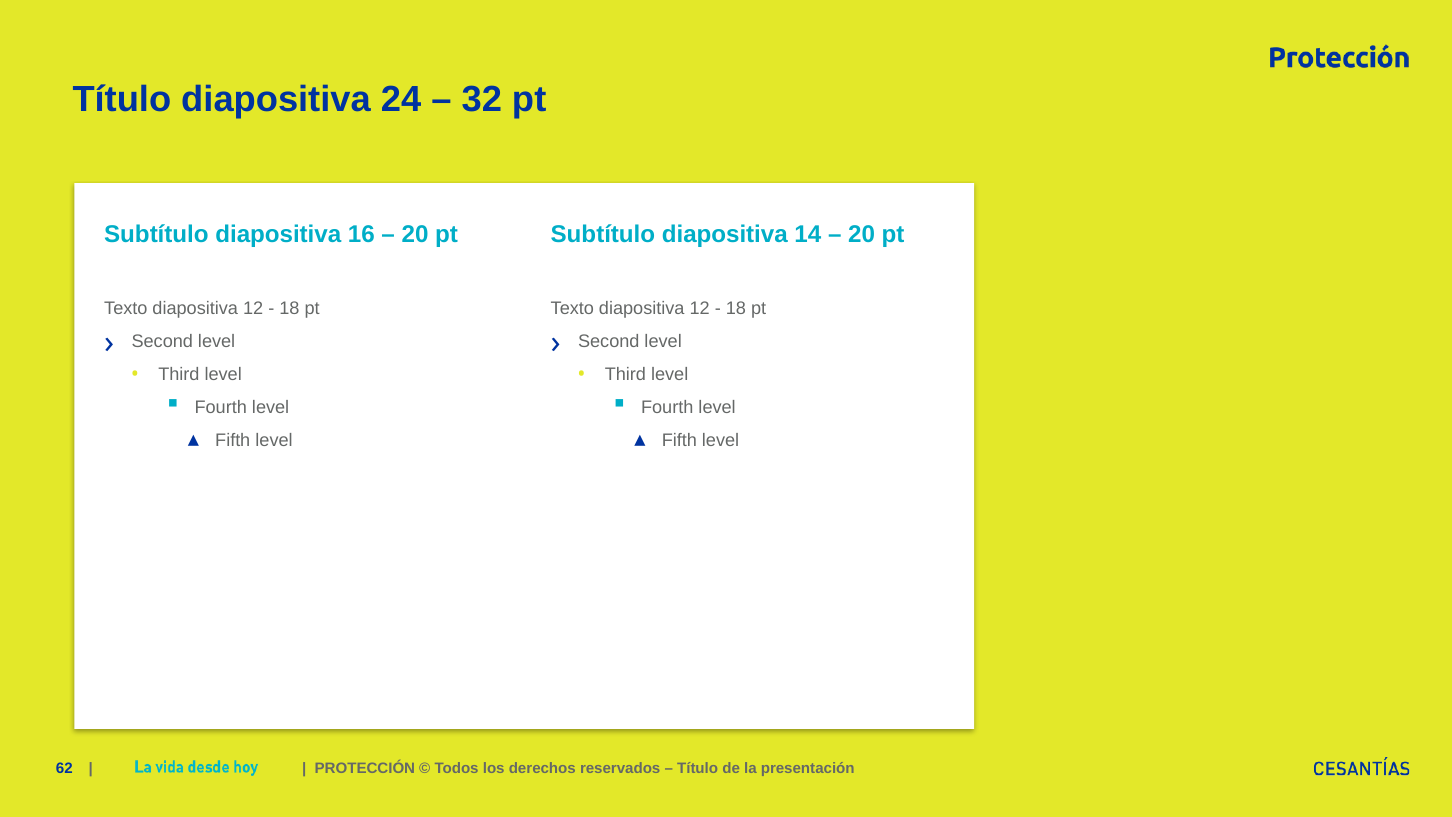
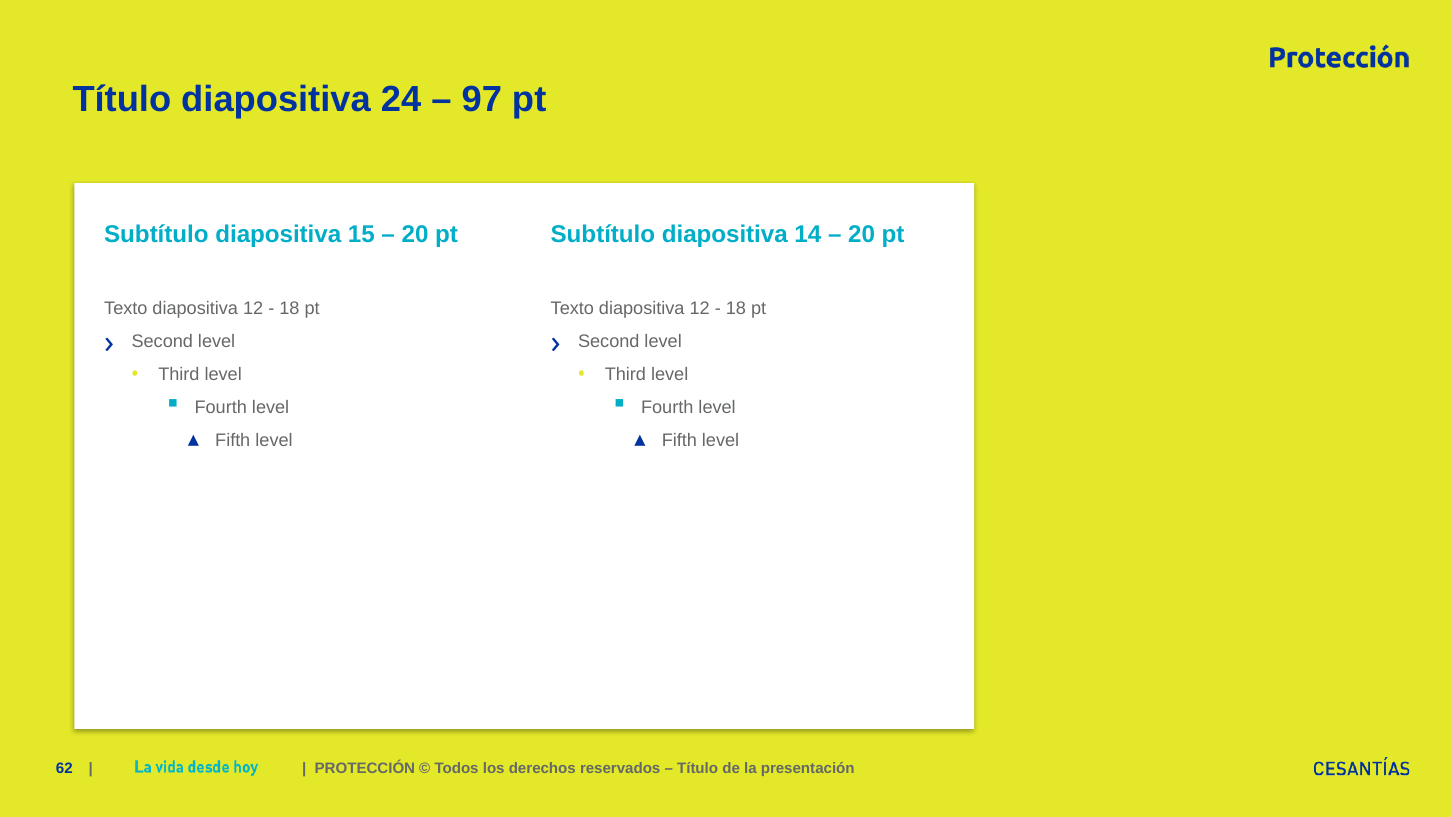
32: 32 -> 97 (482, 99)
16: 16 -> 15 (361, 235)
